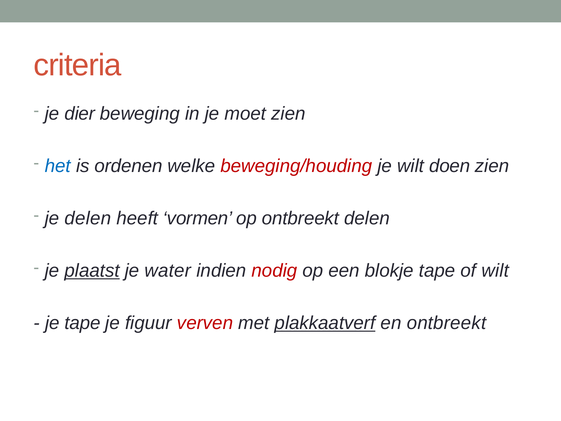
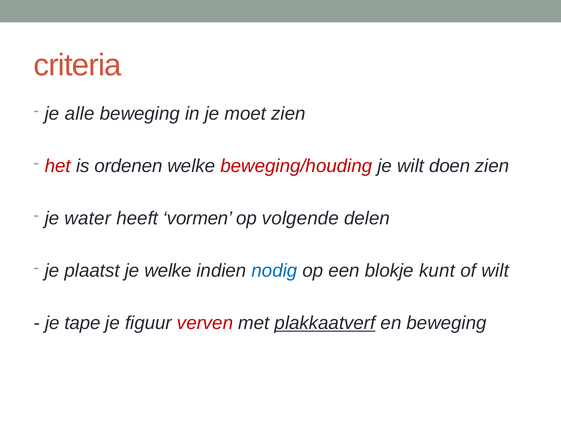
dier: dier -> alle (80, 114)
het colour: blue -> red (58, 166)
je delen: delen -> water (88, 218)
op ontbreekt: ontbreekt -> volgende (300, 218)
plaatst underline: present -> none (92, 271)
je water: water -> welke (168, 271)
nodig colour: red -> blue (274, 271)
blokje tape: tape -> kunt (437, 271)
en ontbreekt: ontbreekt -> beweging (447, 323)
